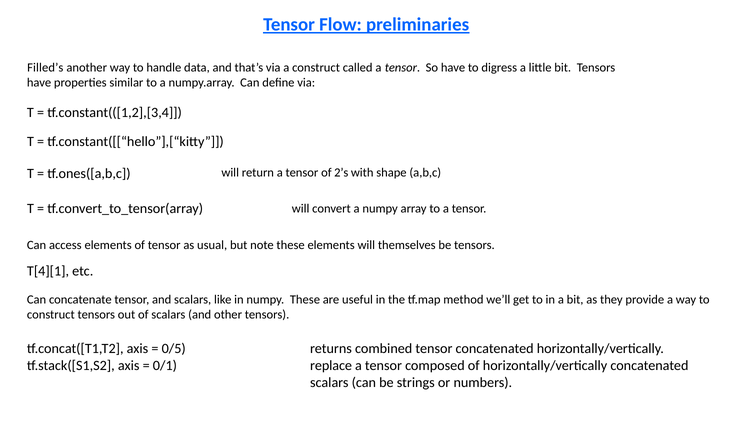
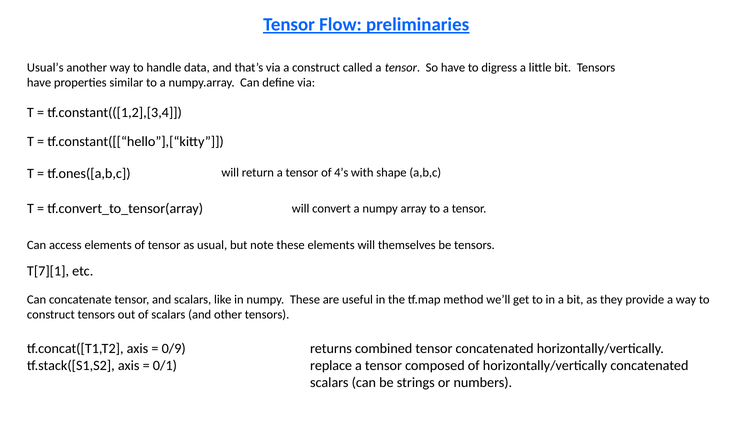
Filled’s: Filled’s -> Usual’s (45, 68)
2’s: 2’s -> 4’s (341, 173)
T[4][1: T[4][1 -> T[7][1 (48, 271)
0/5: 0/5 -> 0/9 (174, 349)
